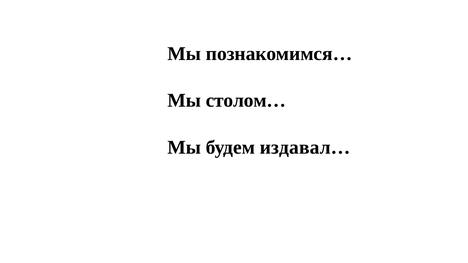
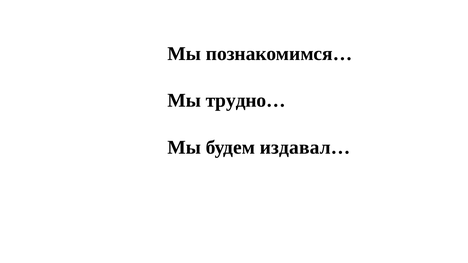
столом…: столом… -> трудно… (246, 101)
